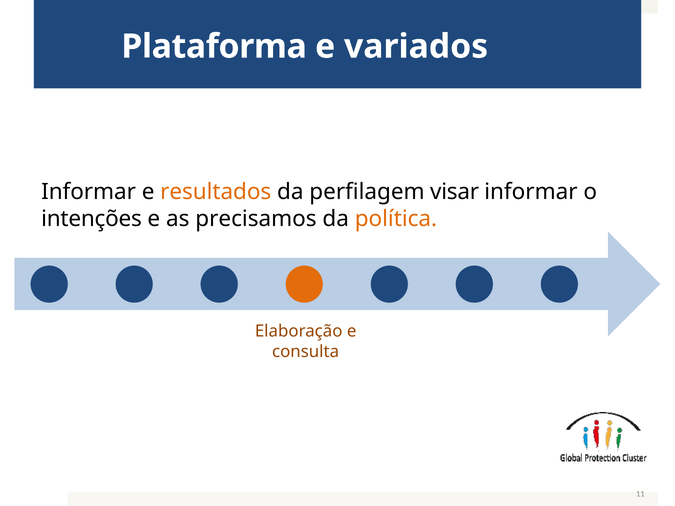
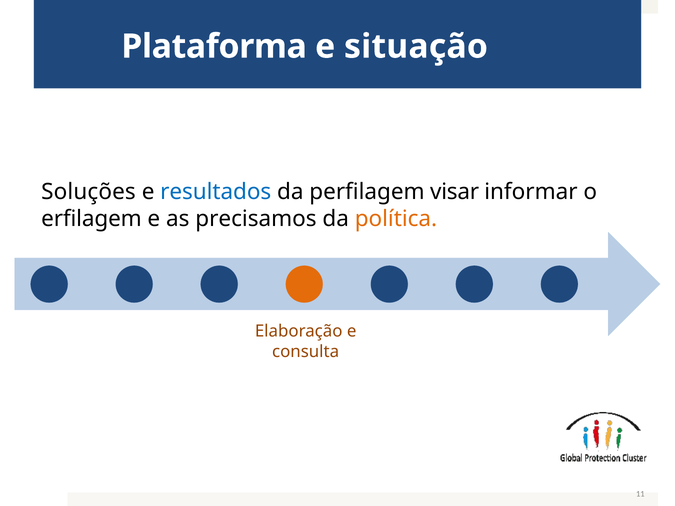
variados: variados -> situação (416, 47)
Informar: Informar -> Soluções (88, 192)
resultados colour: orange -> blue (216, 192)
intenções: intenções -> erfilagem (91, 219)
